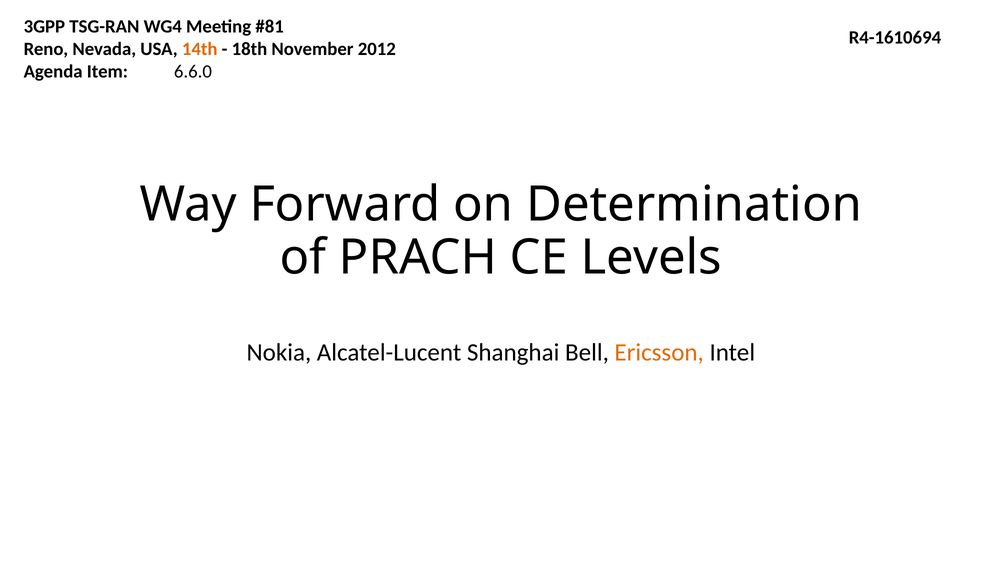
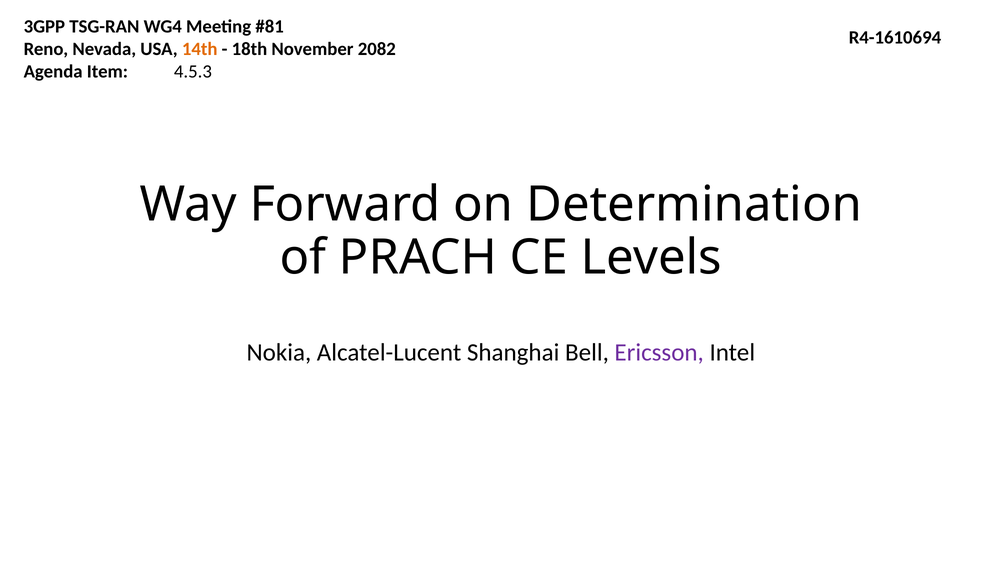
2012: 2012 -> 2082 (377, 49)
6.6.0: 6.6.0 -> 4.5.3 (193, 72)
Ericsson colour: orange -> purple (659, 353)
